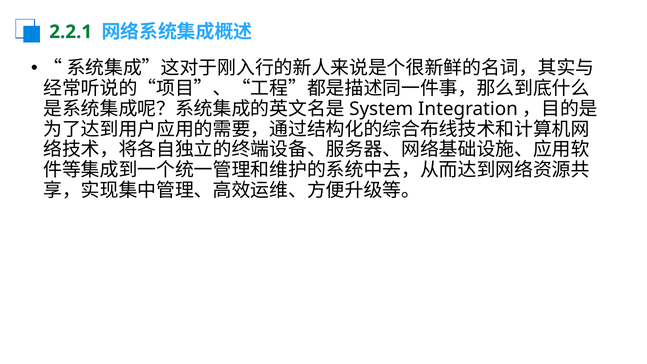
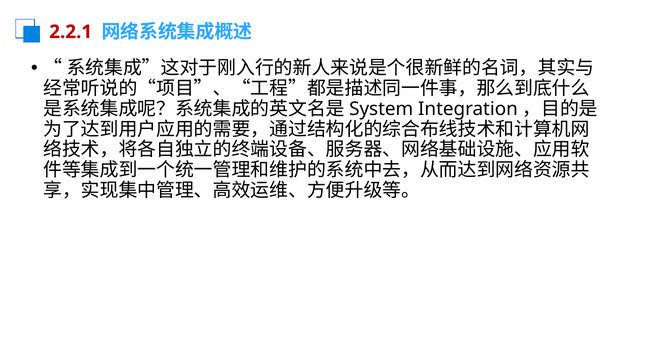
2.2.1 colour: green -> red (71, 32)
